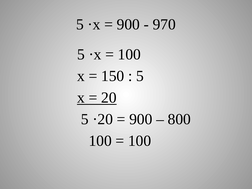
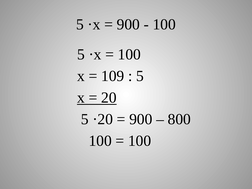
970: 970 -> 100 (164, 24)
150: 150 -> 109 (113, 76)
